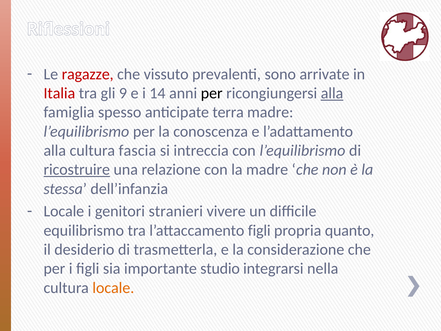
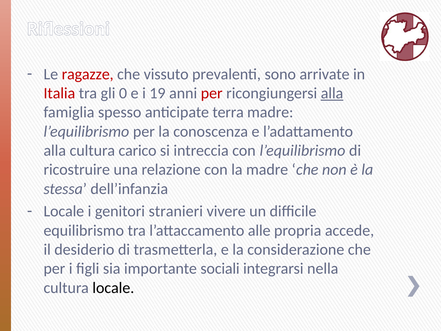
9: 9 -> 0 (123, 93)
14: 14 -> 19 (157, 93)
per colour: black -> red (212, 93)
fascia: fascia -> carico (138, 150)
ricostruire underline: present -> none (77, 170)
l’attaccamento figli: figli -> alle (259, 230)
quanto: quanto -> accede (350, 230)
studio: studio -> sociali (220, 268)
locale colour: orange -> black (113, 288)
